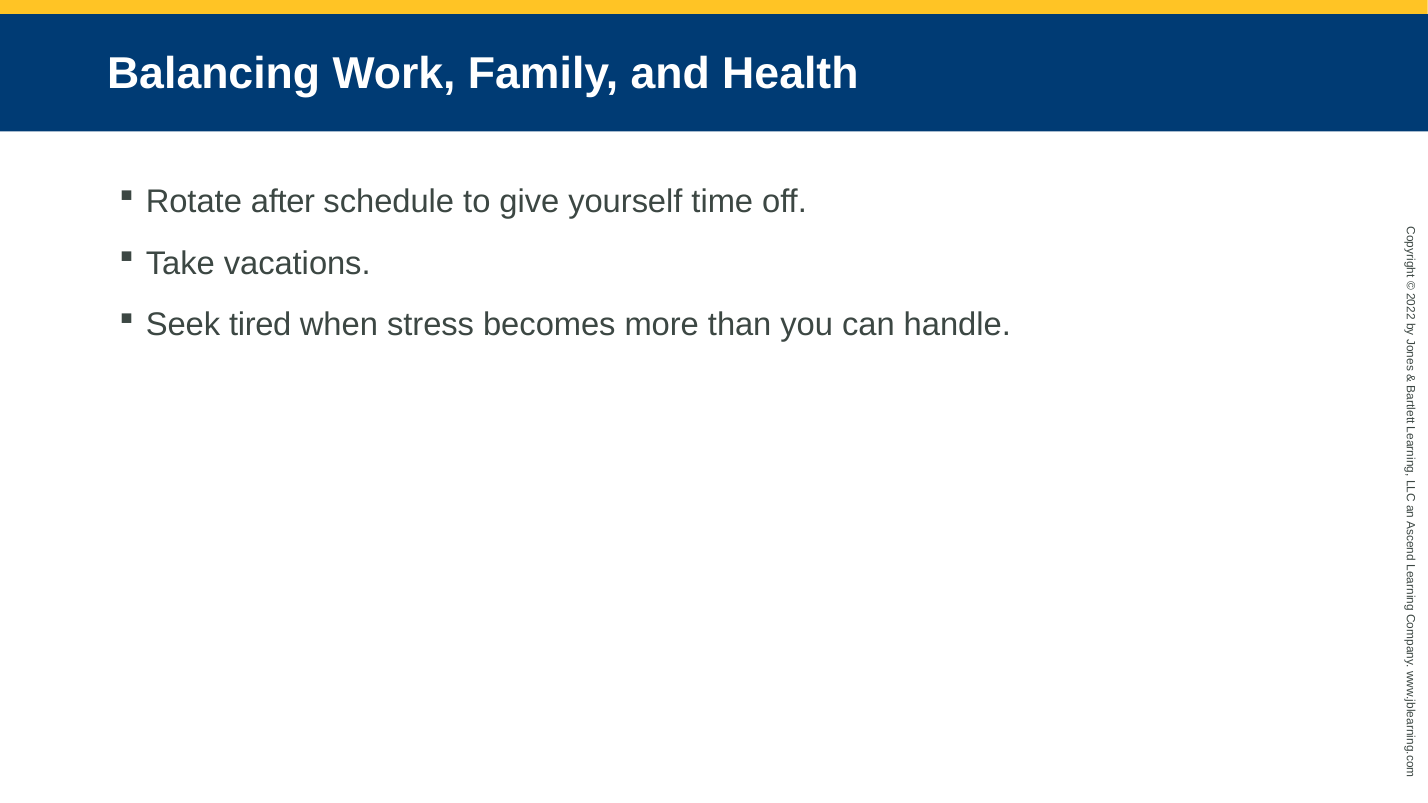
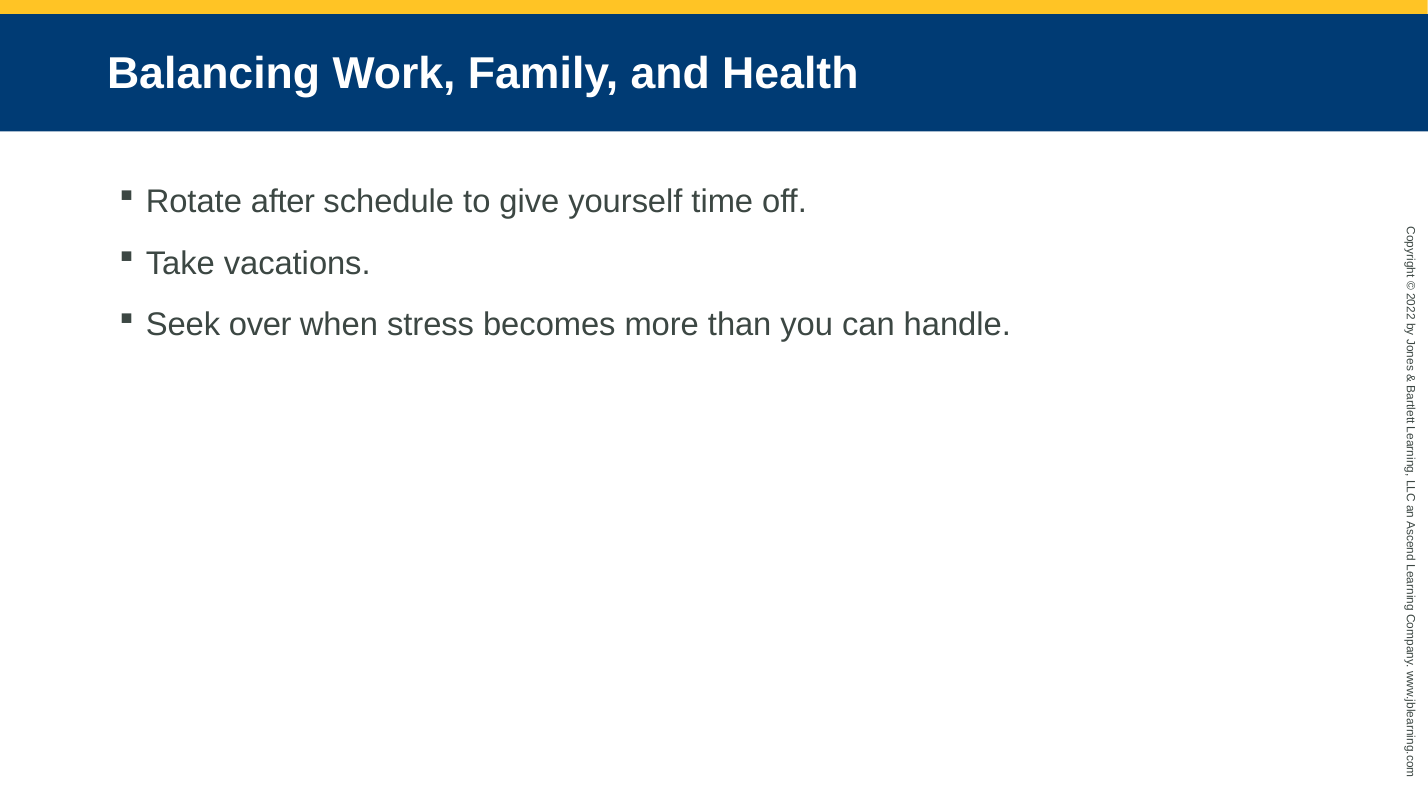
tired: tired -> over (260, 325)
